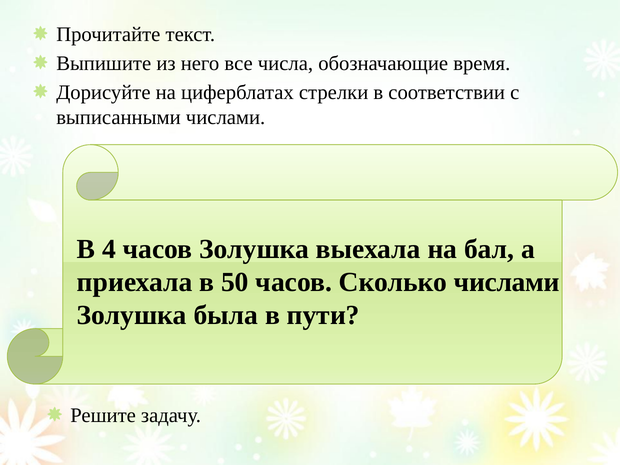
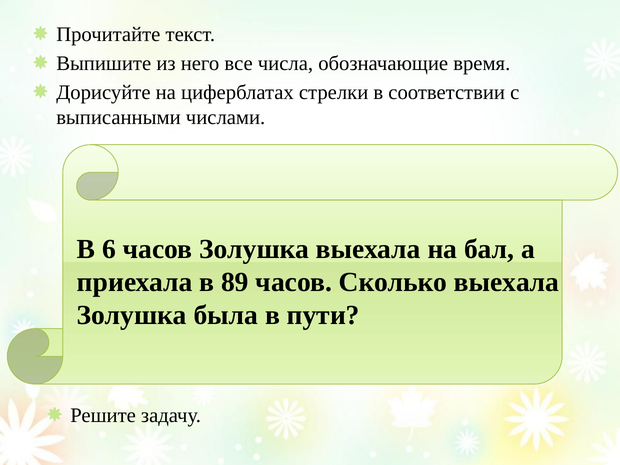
4: 4 -> 6 (109, 249)
50: 50 -> 89 (235, 282)
Сколько числами: числами -> выехала (507, 282)
